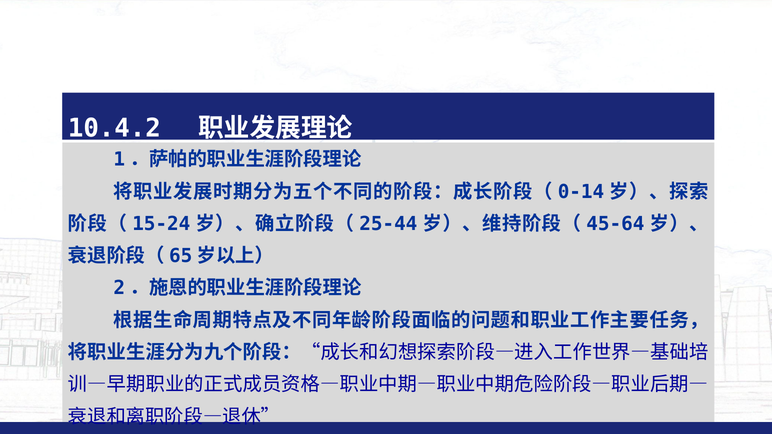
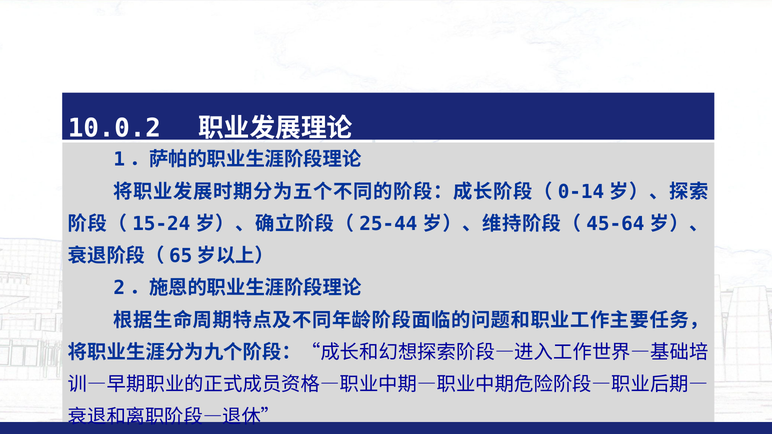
10.4.2: 10.4.2 -> 10.0.2 (114, 128)
